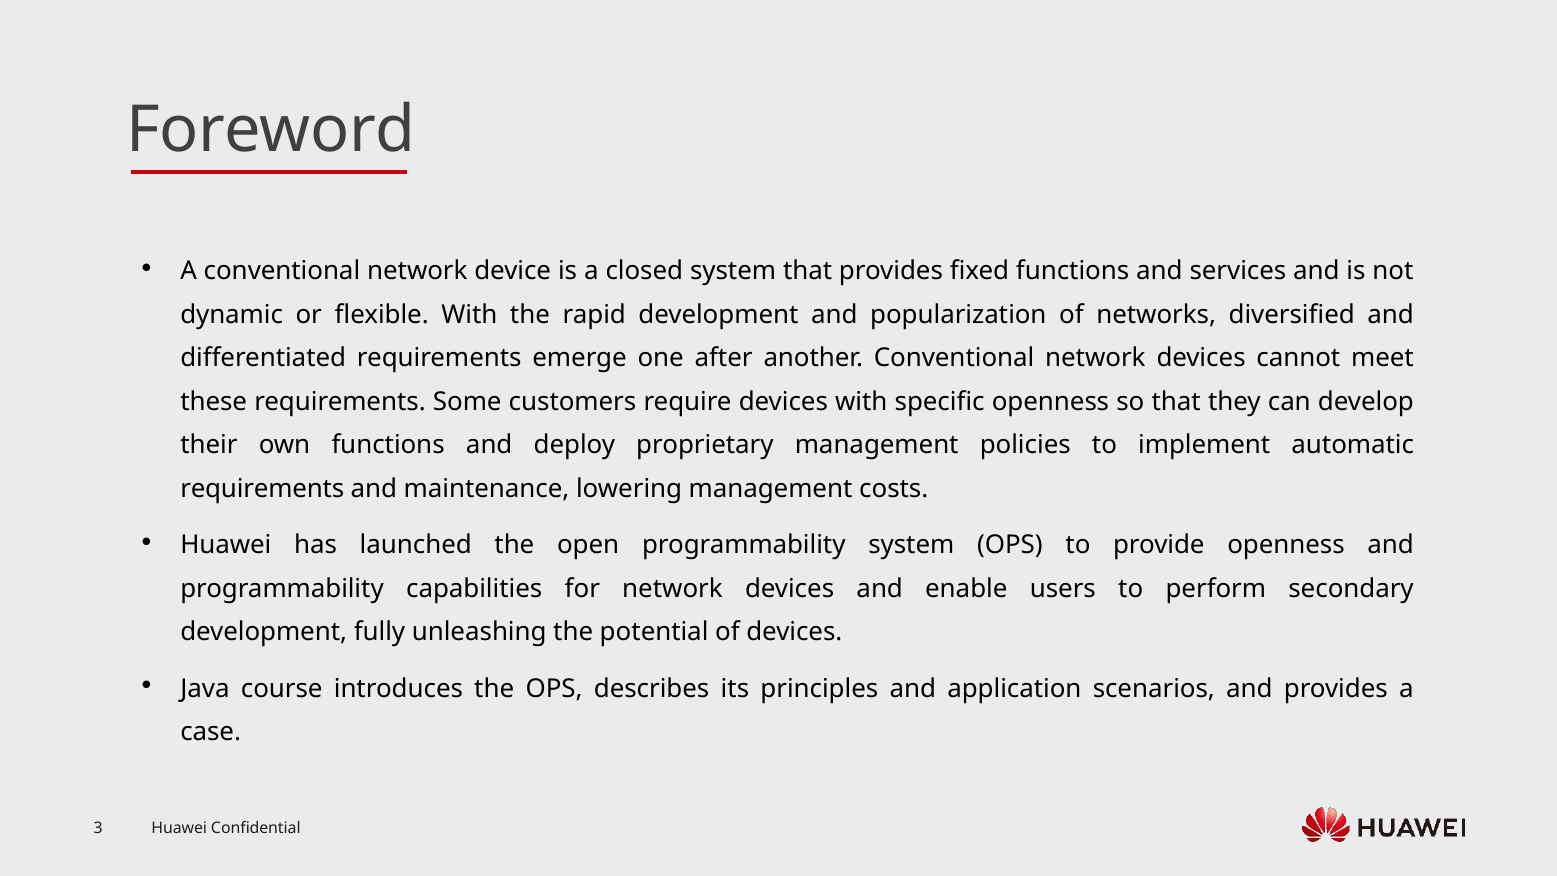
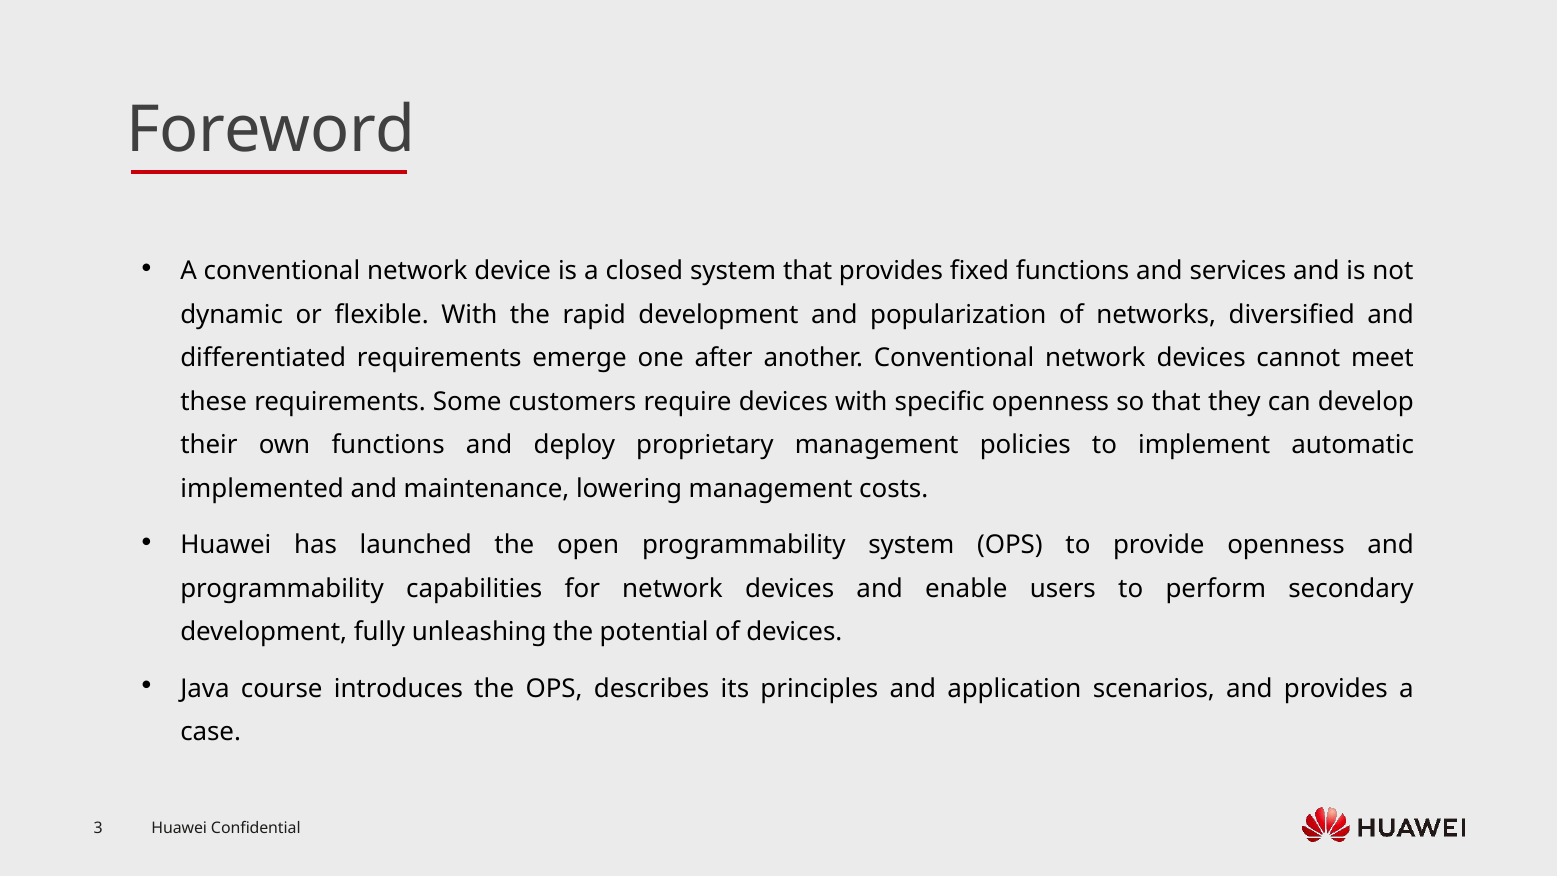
requirements: requirements -> implemented (262, 489)
